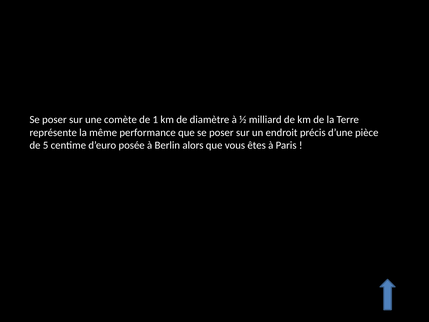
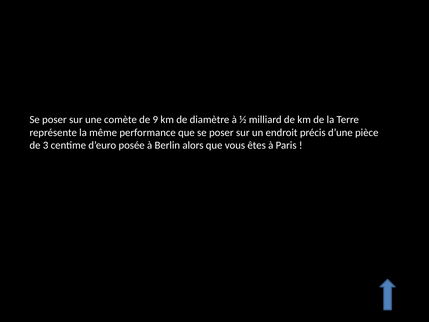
1: 1 -> 9 (155, 119)
5: 5 -> 3 (46, 145)
